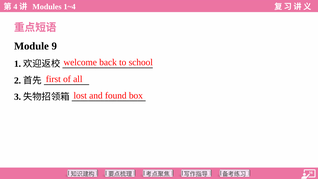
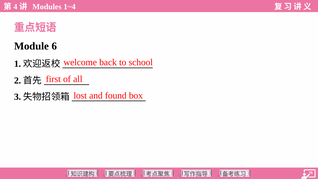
9: 9 -> 6 (54, 46)
